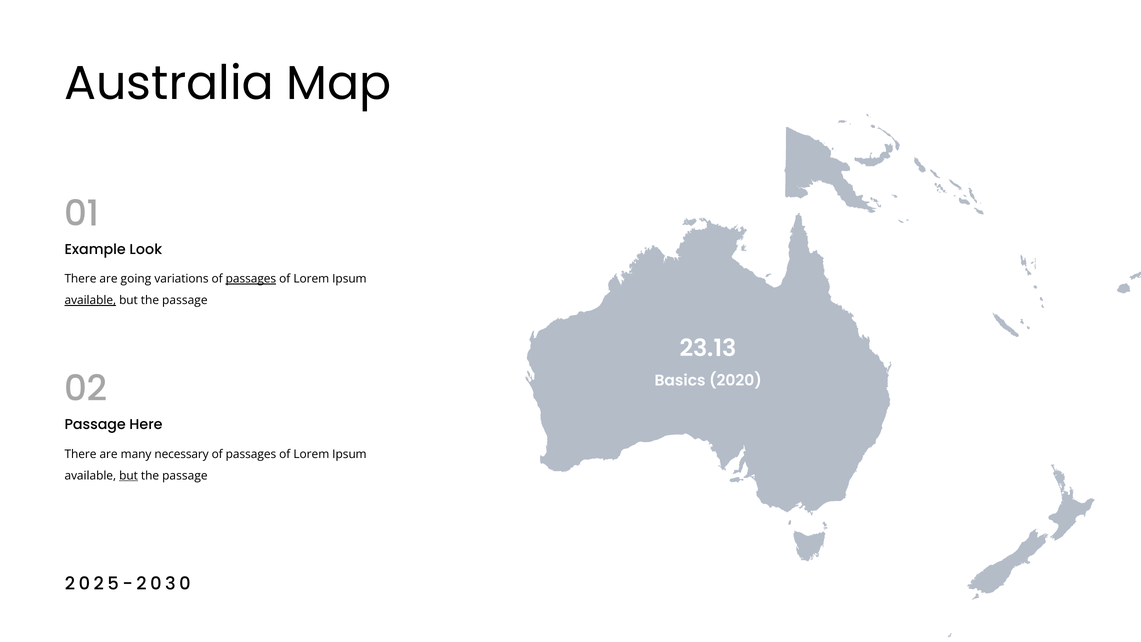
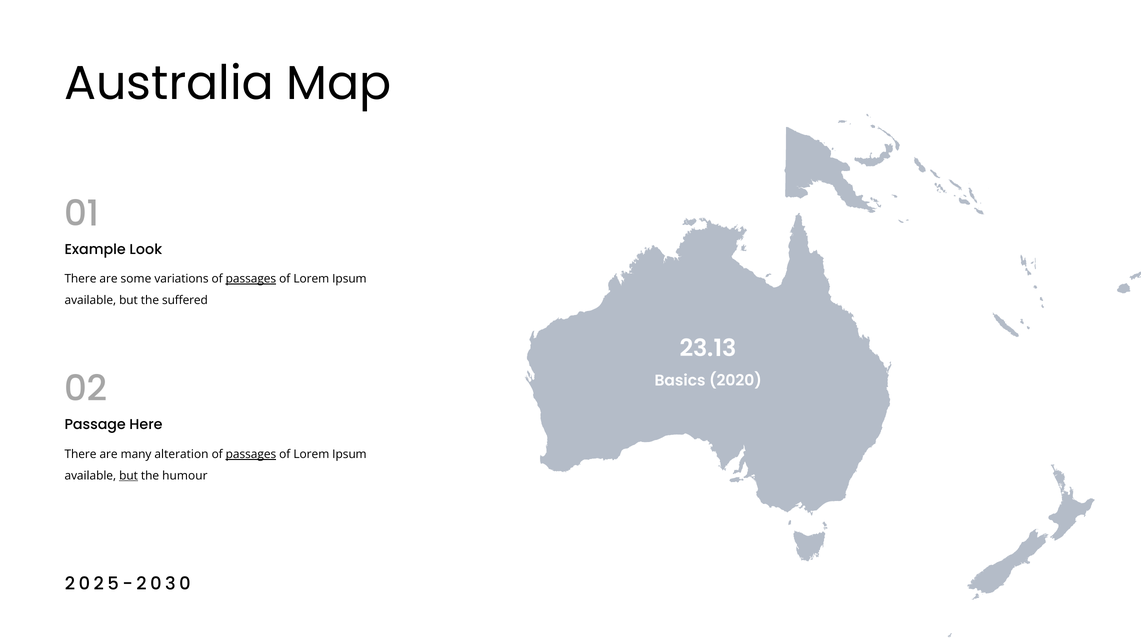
going: going -> some (136, 279)
available underline: present -> none (90, 300)
passage: passage -> suffered (185, 300)
necessary: necessary -> alteration (181, 454)
passages underline: none -> present (251, 454)
passage: passage -> humour (185, 476)
